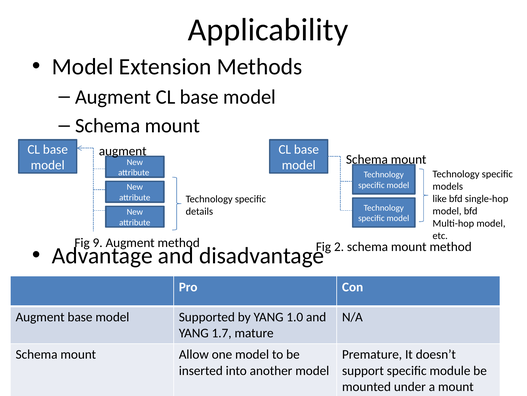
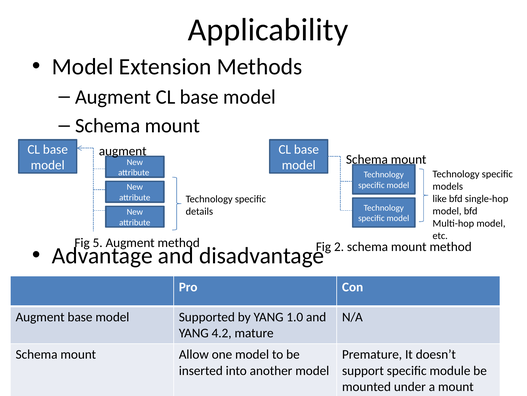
9: 9 -> 5 (98, 242)
1.7: 1.7 -> 4.2 (222, 333)
